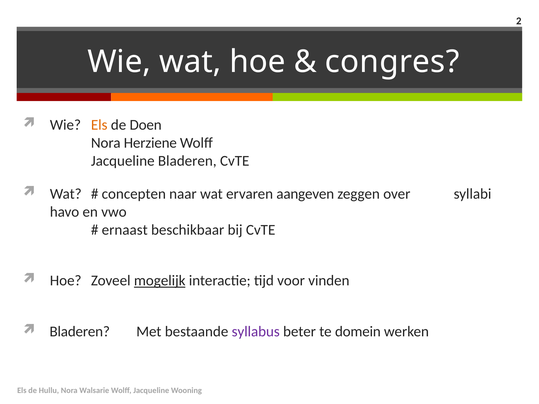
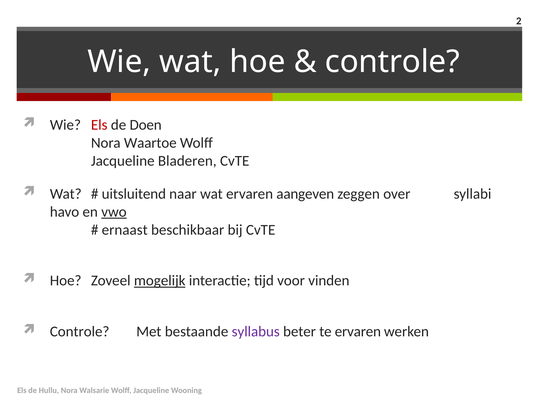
congres: congres -> controle (392, 62)
Els colour: orange -> red (99, 125)
Herziene: Herziene -> Waartoe (150, 143)
concepten: concepten -> uitsluitend (134, 194)
vwo underline: none -> present (114, 212)
Bladeren: Bladeren -> Controle (80, 332)
te domein: domein -> ervaren (358, 332)
